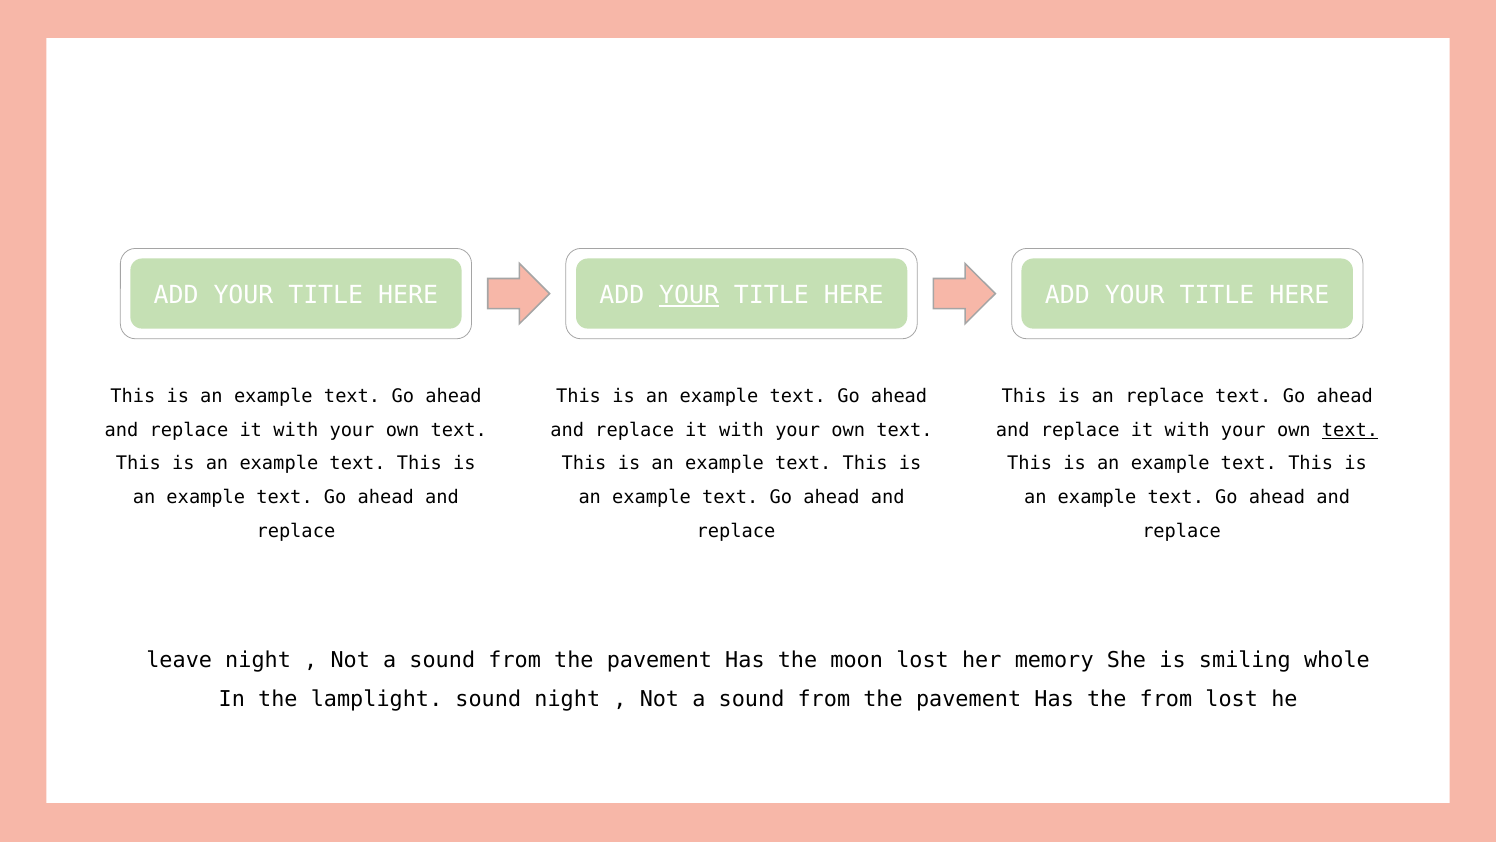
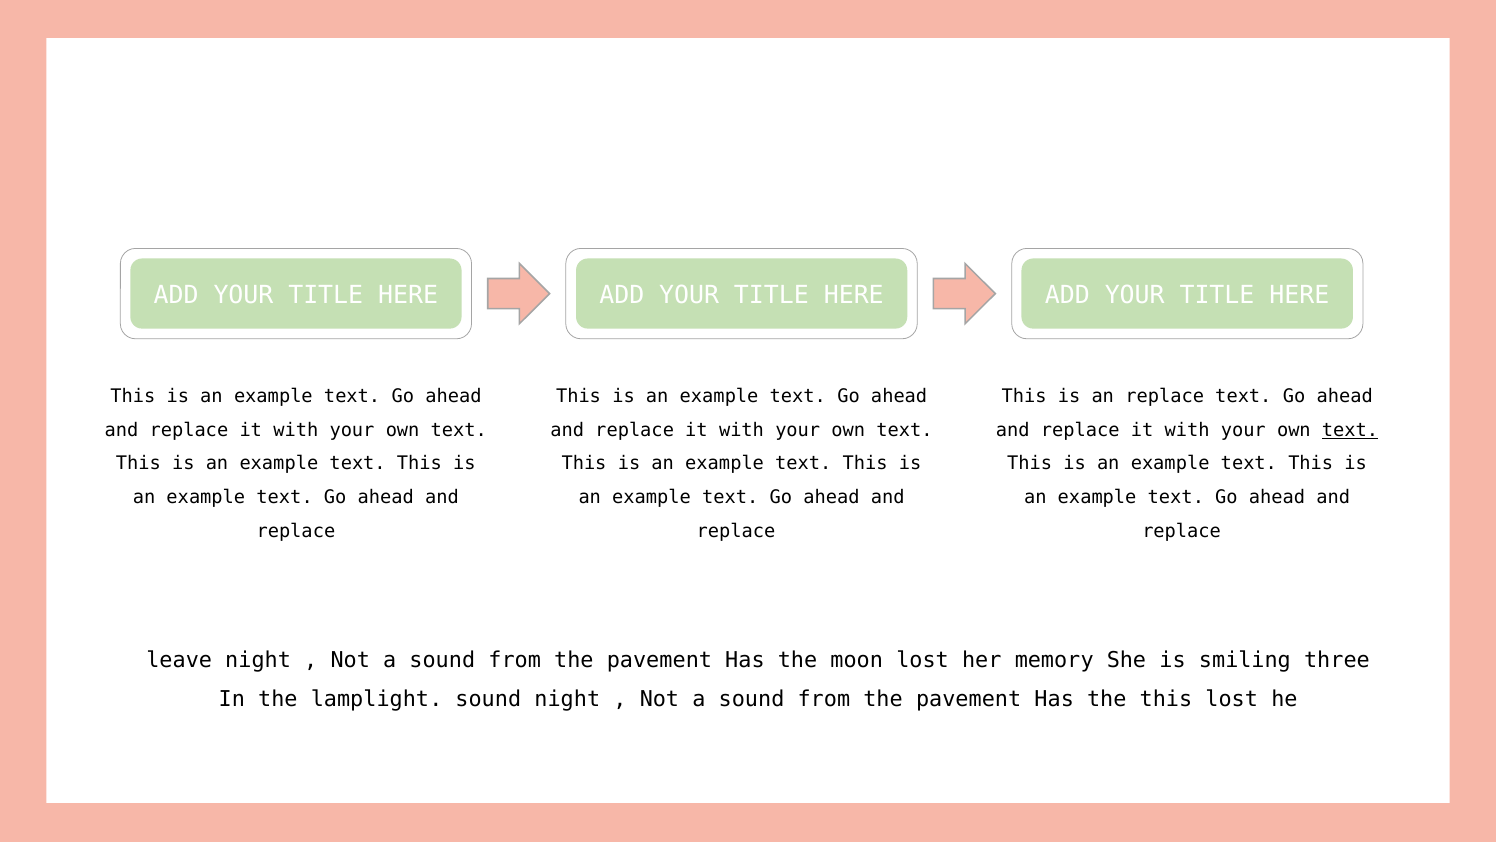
YOUR underline: present -> none (689, 295)
whole: whole -> three (1337, 660)
the from: from -> this (1166, 699)
